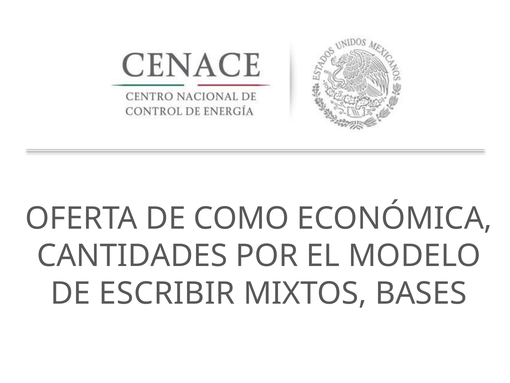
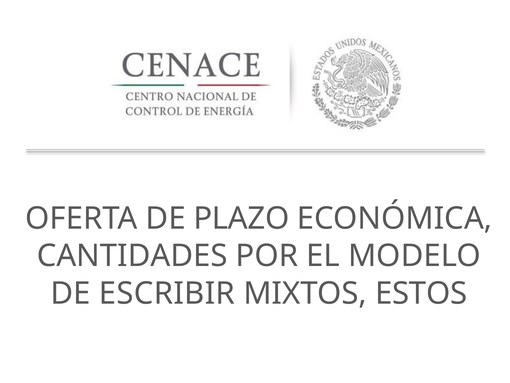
COMO: COMO -> PLAZO (241, 218)
BASES: BASES -> ESTOS (421, 293)
